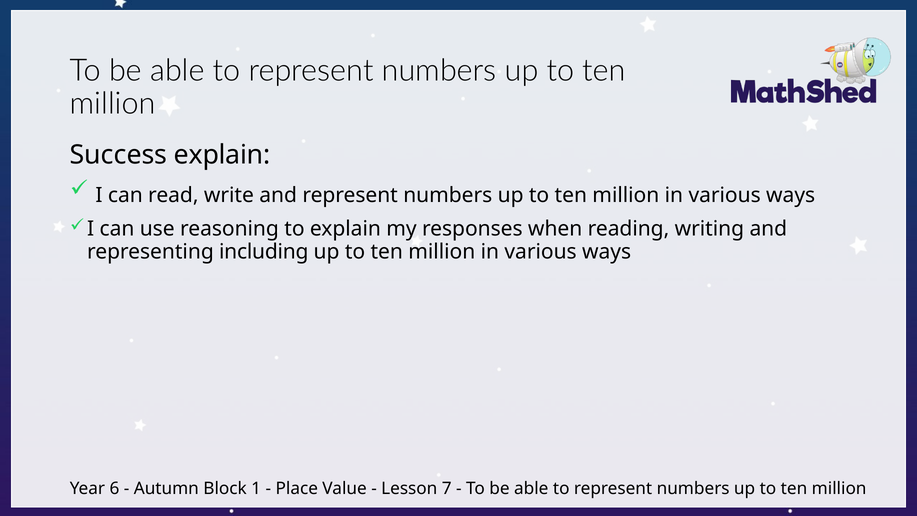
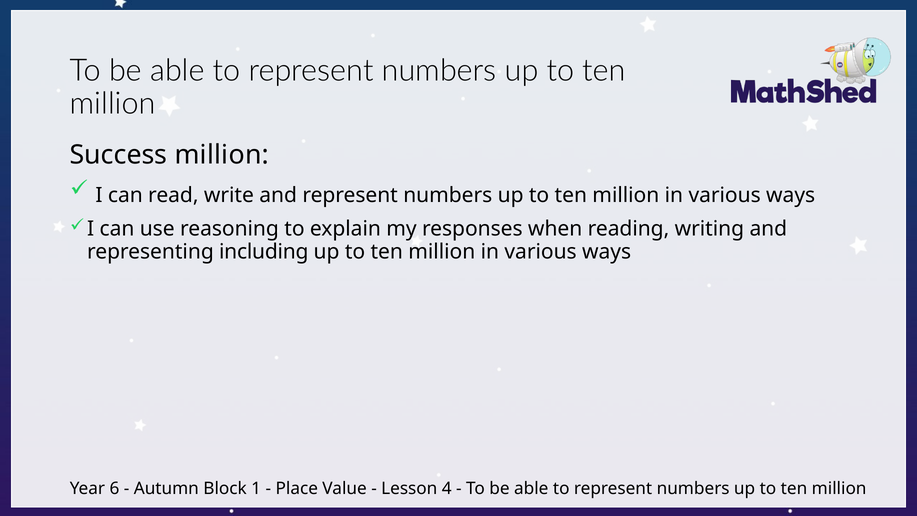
Success explain: explain -> million (222, 155)
7: 7 -> 4 (447, 489)
